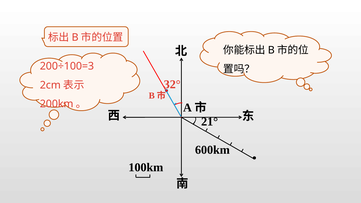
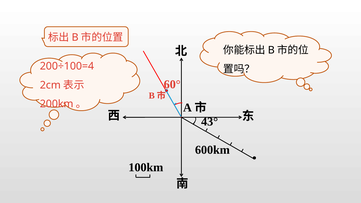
200÷100=3: 200÷100=3 -> 200÷100=4 (67, 66)
32°: 32° -> 60° (172, 84)
21°: 21° -> 43° (210, 122)
